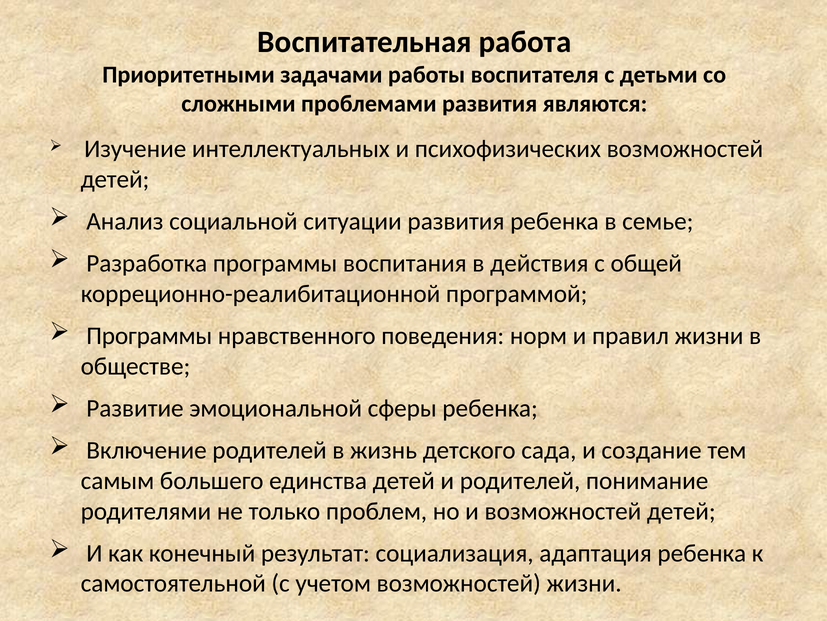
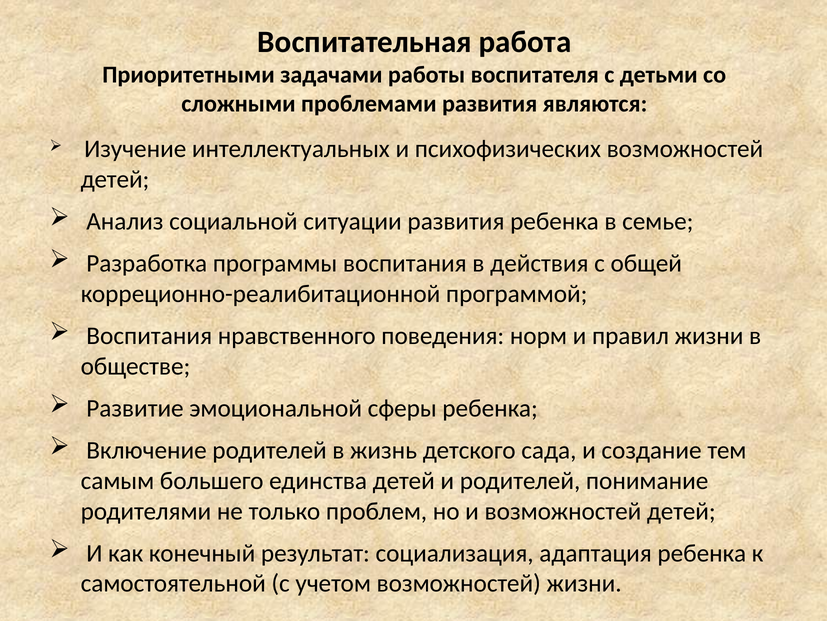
Программы: Программы -> Воспитания (149, 336)
